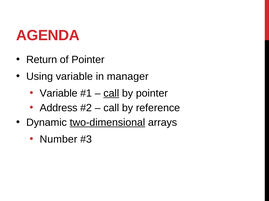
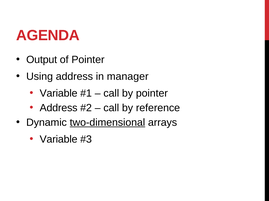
Return: Return -> Output (42, 60)
Using variable: variable -> address (74, 77)
call underline: present -> none (111, 94)
Number: Number -> Variable (59, 140)
